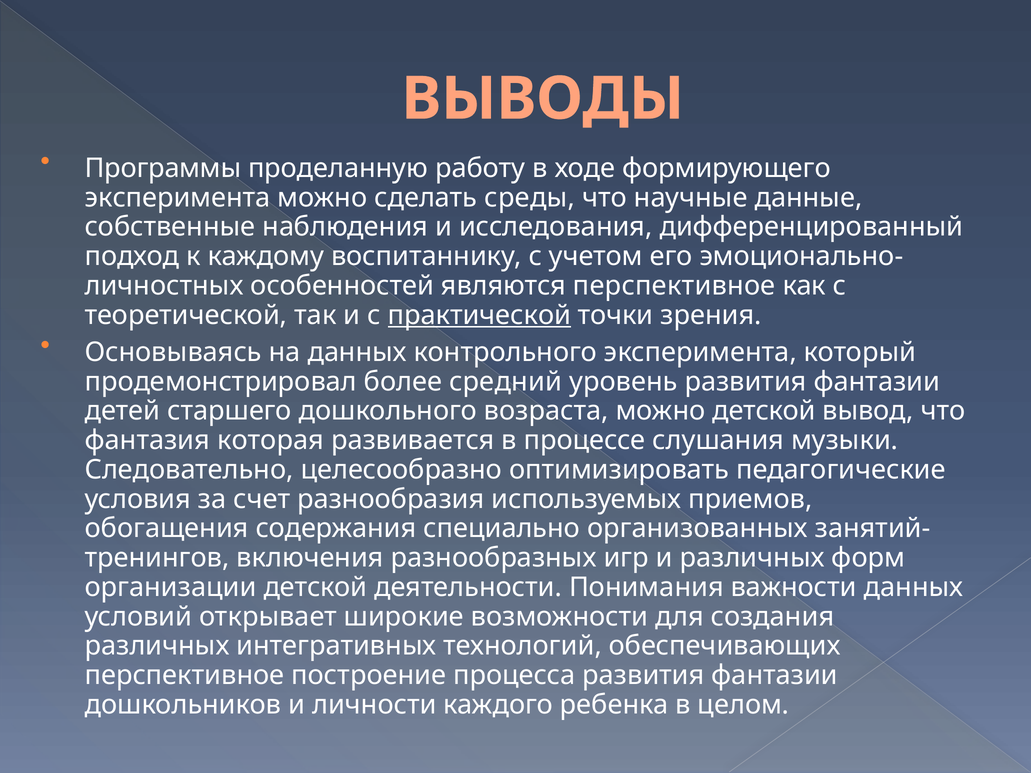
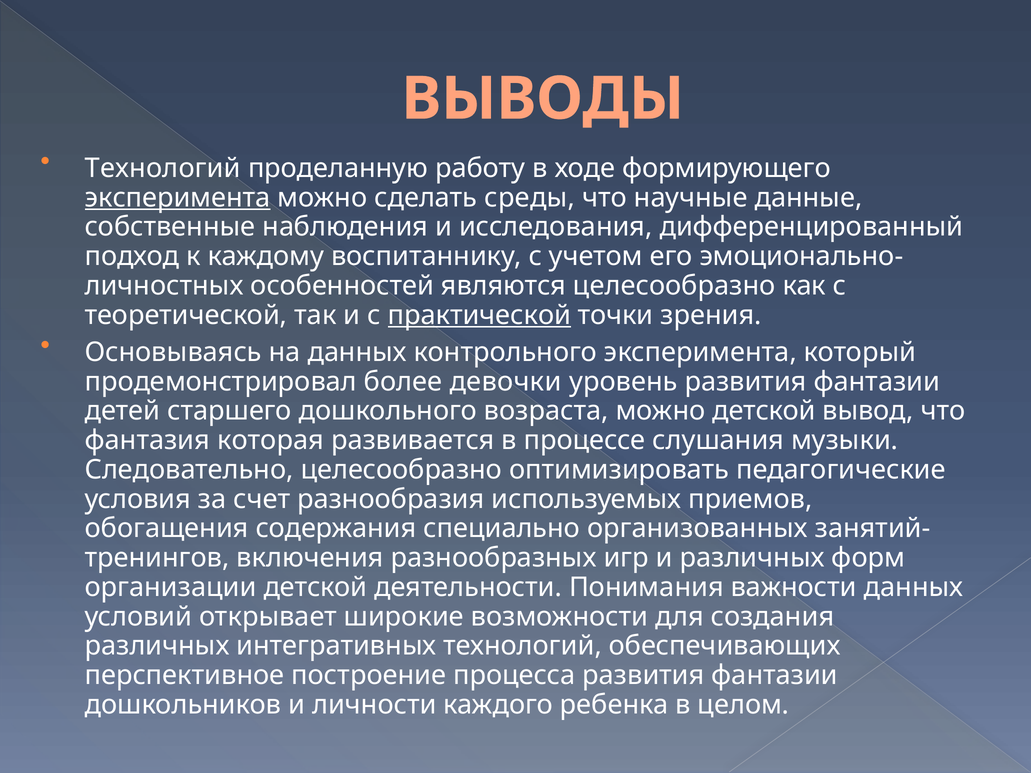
Программы: Программы -> Технологий (163, 168)
эксперимента underline: none -> present (178, 198)
являются перспективное: перспективное -> целесообразно (674, 286)
средний: средний -> девочки (506, 382)
